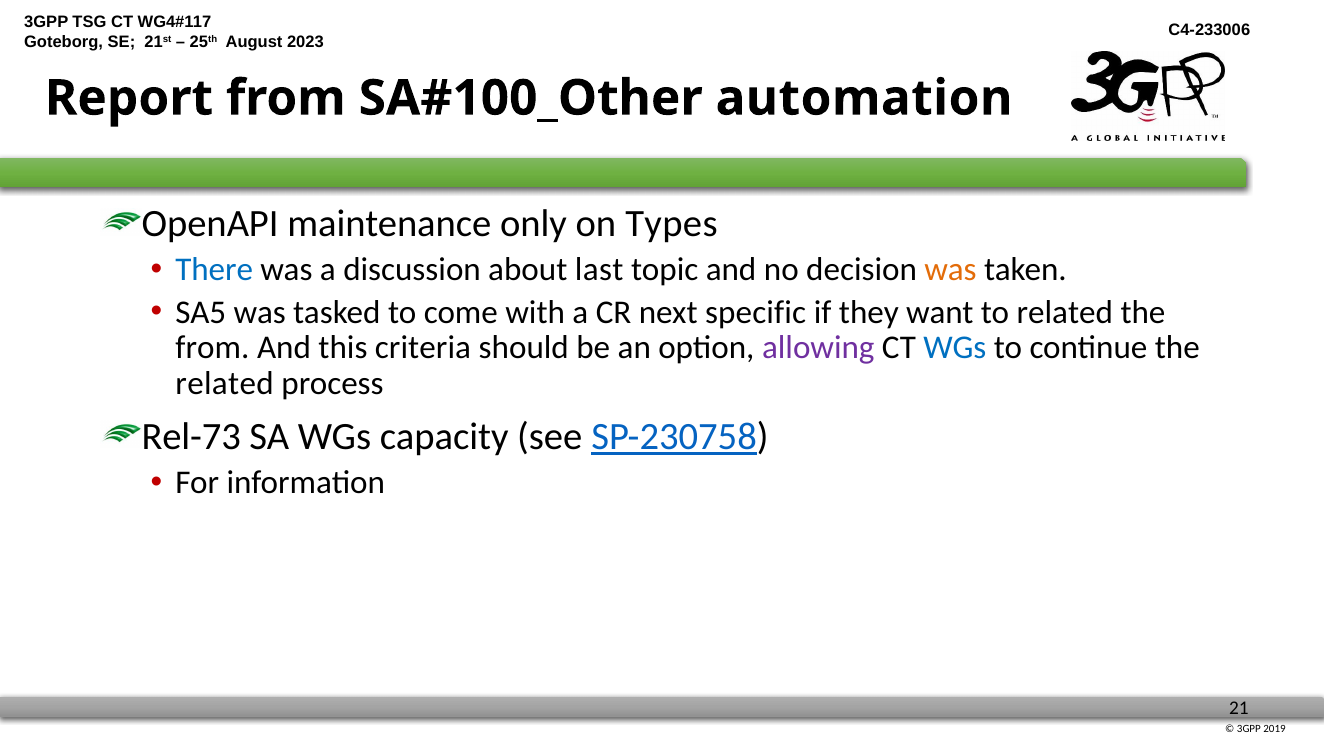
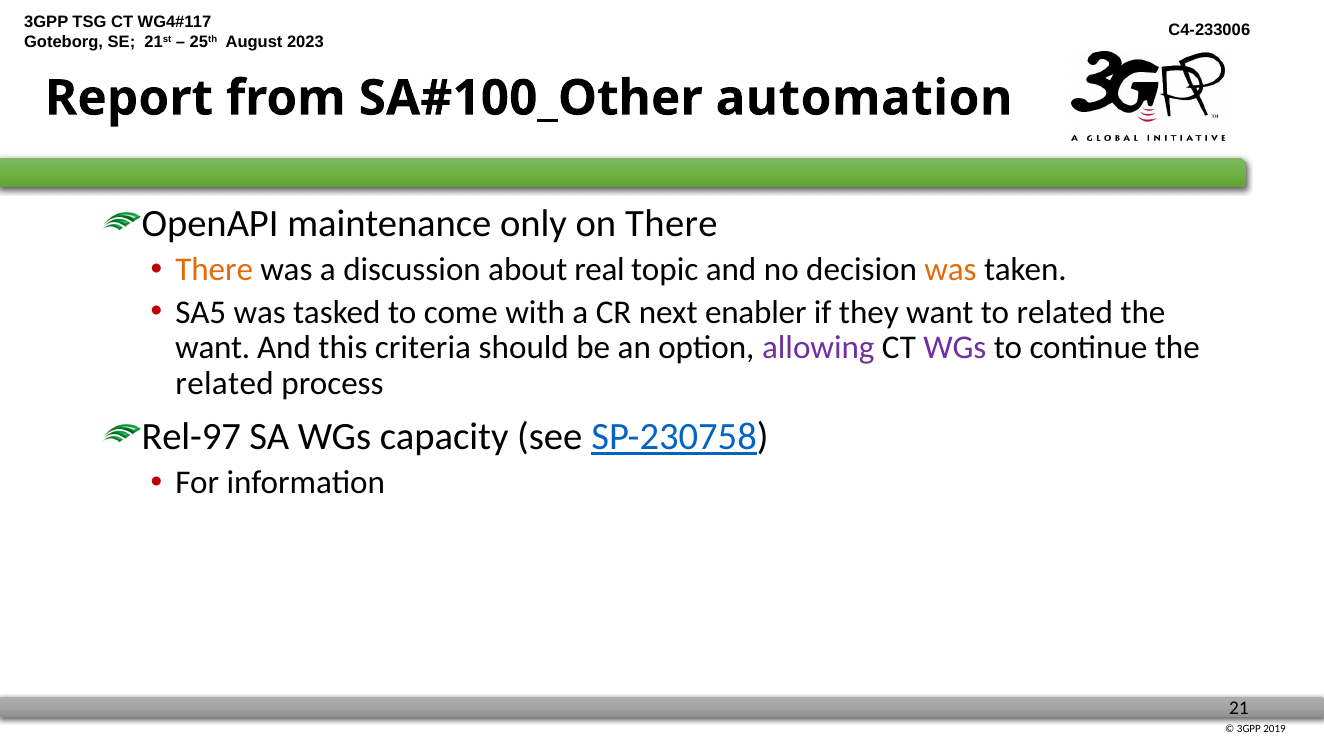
on Types: Types -> There (671, 224)
There colour: blue -> orange (214, 269)
last: last -> real (599, 269)
specific: specific -> enabler (756, 312)
from: from -> want (213, 348)
WGs colour: blue -> purple (955, 348)
Rel-73: Rel-73 -> Rel-97 (191, 437)
